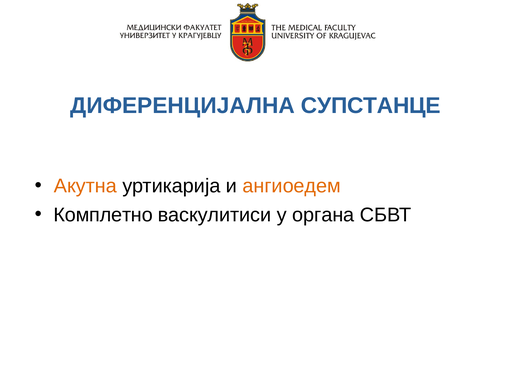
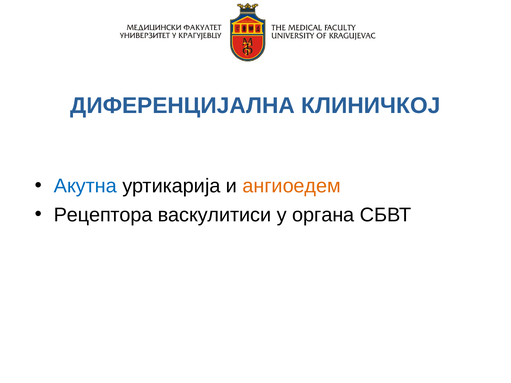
СУПСТАНЦЕ: СУПСТАНЦЕ -> КЛИНИЧКОЈ (371, 106)
Акутна colour: orange -> blue (85, 186)
Комплетно: Комплетно -> Рецептора (103, 215)
